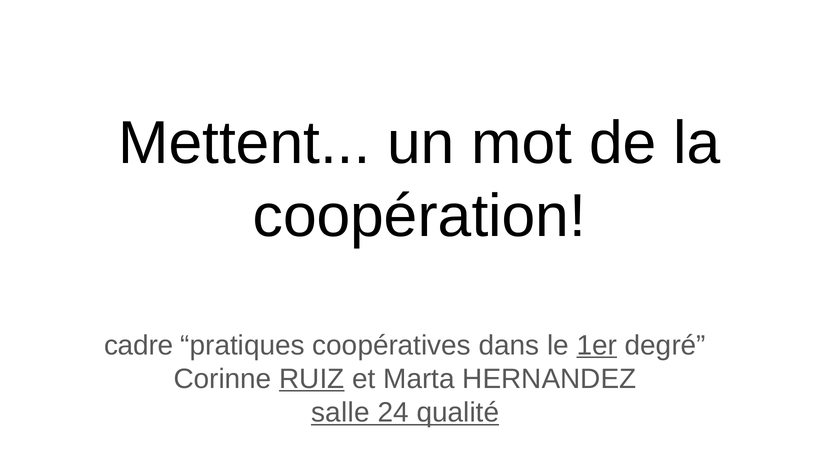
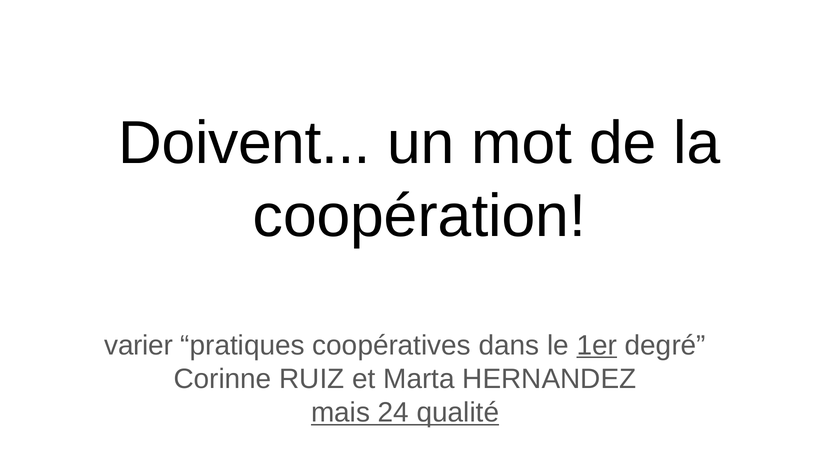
Mettent: Mettent -> Doivent (245, 143)
cadre: cadre -> varier (139, 345)
RUIZ underline: present -> none (312, 379)
salle: salle -> mais (341, 412)
